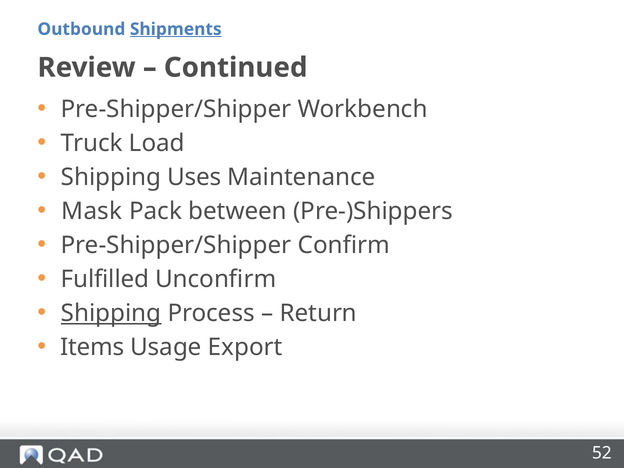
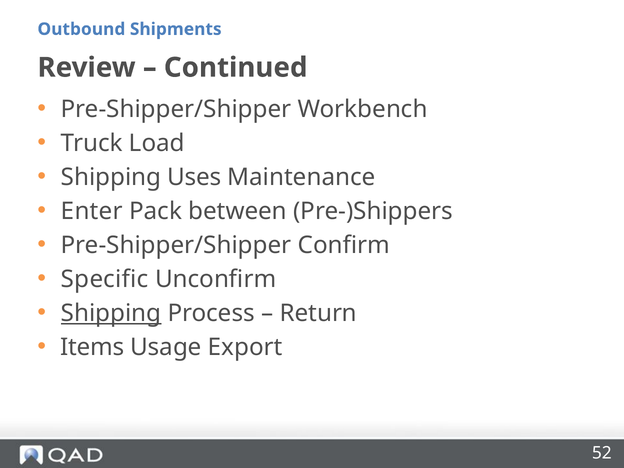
Shipments underline: present -> none (176, 29)
Mask: Mask -> Enter (92, 211)
Fulfilled: Fulfilled -> Specific (105, 279)
